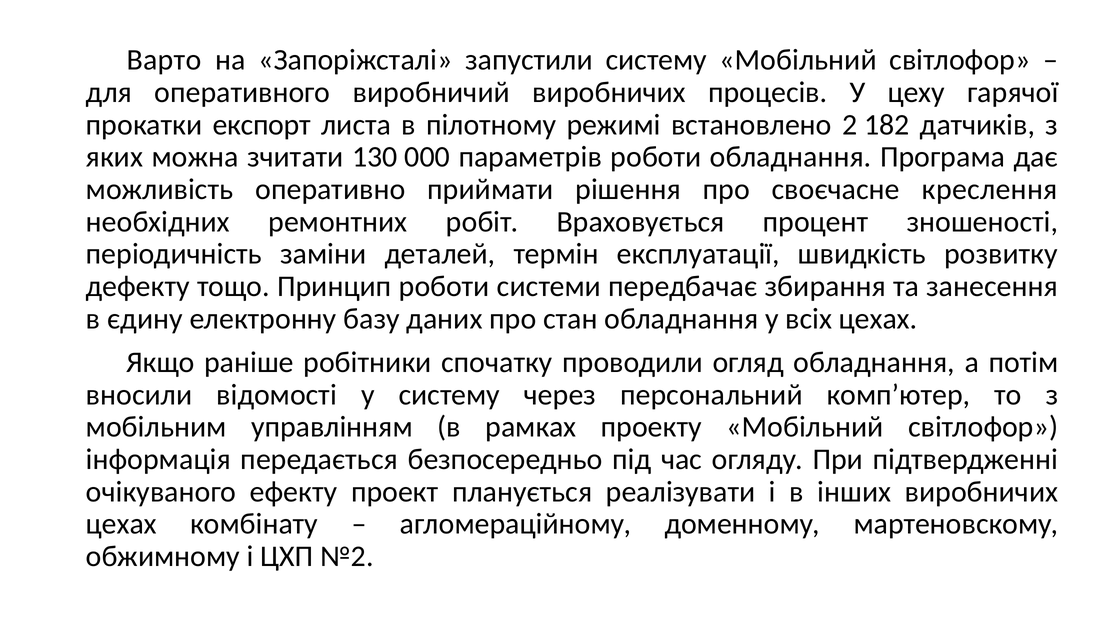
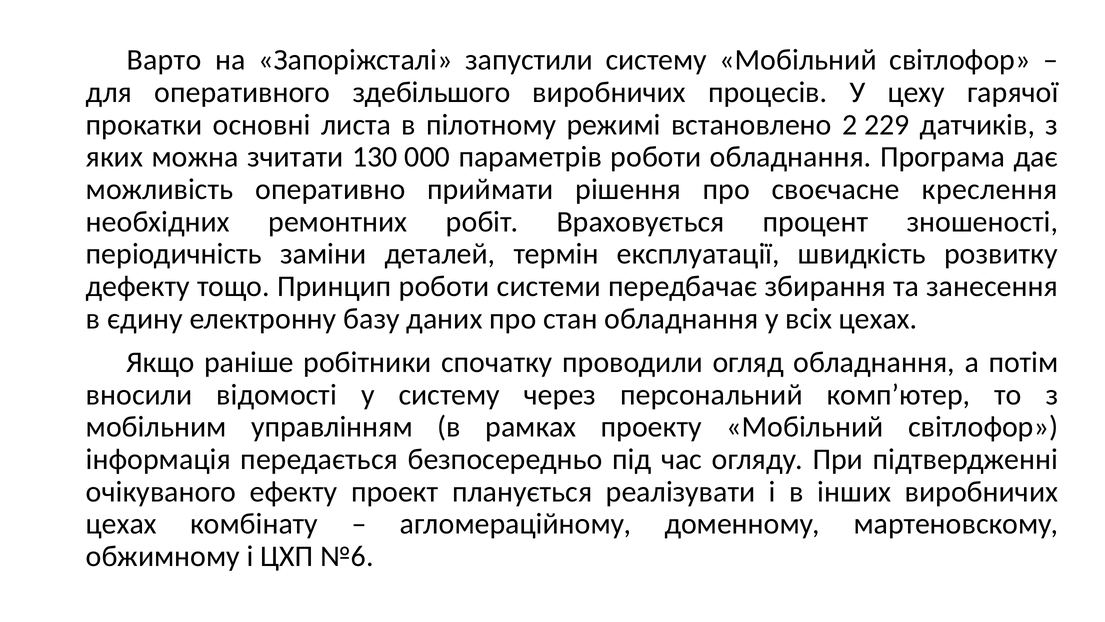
виробничий: виробничий -> здебільшого (431, 92)
експорт: експорт -> основні (262, 125)
182: 182 -> 229 (887, 125)
№2: №2 -> №6 (347, 556)
